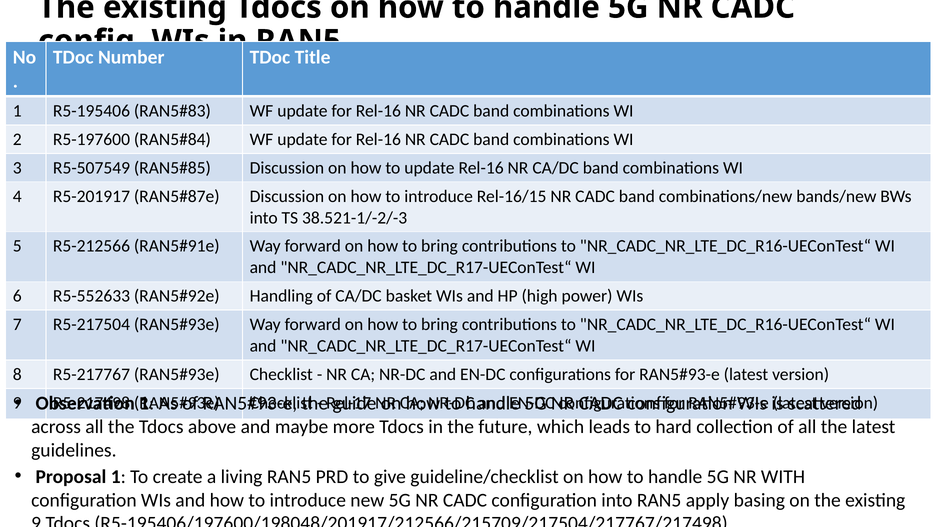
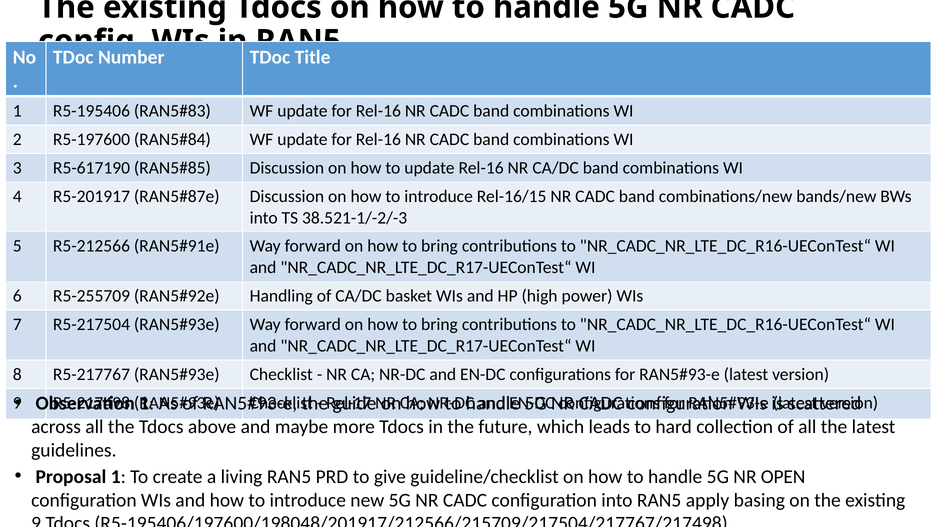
R5-507549: R5-507549 -> R5-617190 (92, 168)
R5-552633: R5-552633 -> R5-255709 (92, 296)
WITH: WITH -> OPEN (783, 476)
